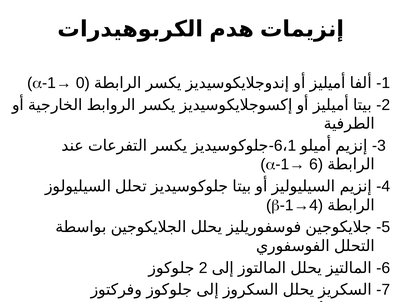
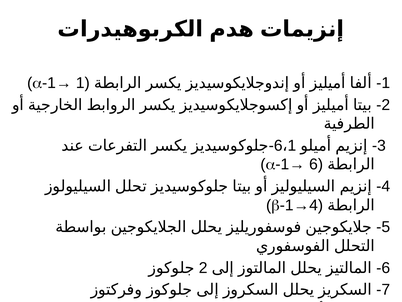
0: 0 -> 1 (80, 83)
